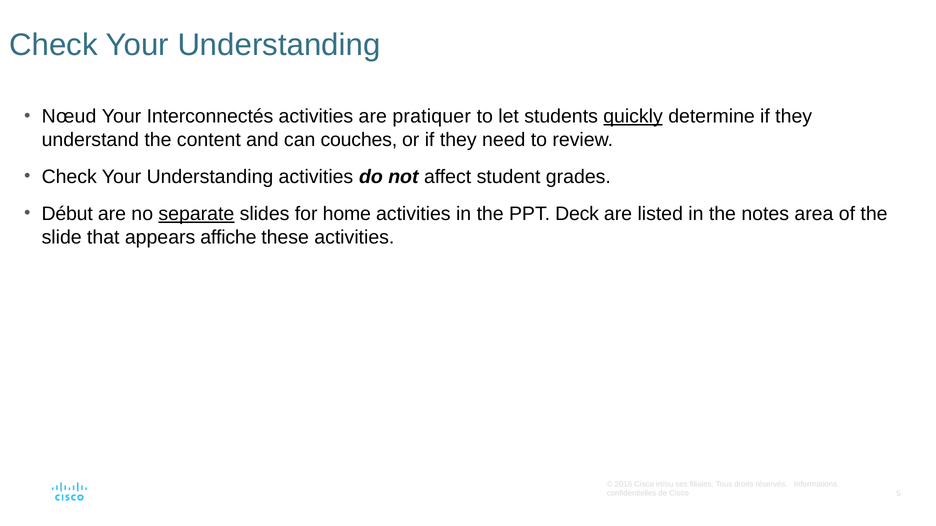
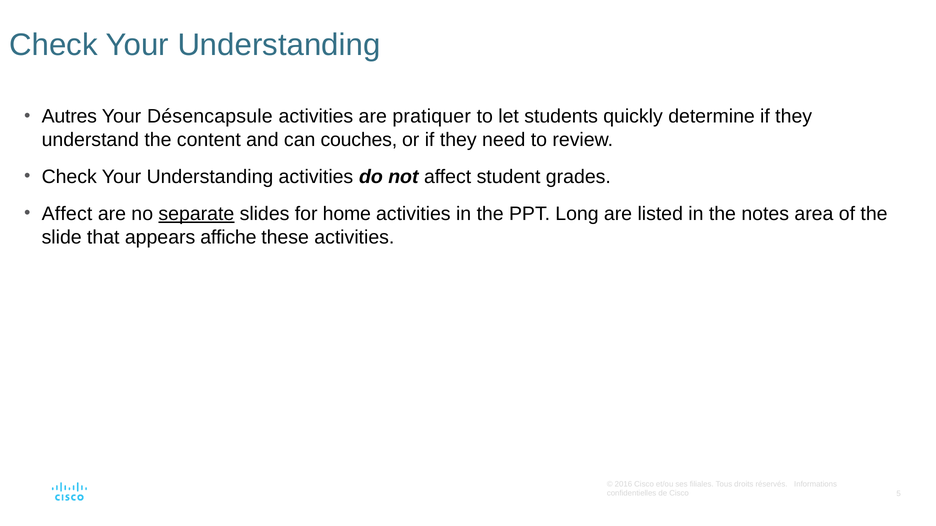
Nœud: Nœud -> Autres (69, 117)
Interconnectés: Interconnectés -> Désencapsule (210, 117)
quickly underline: present -> none (633, 117)
Début: Début -> Affect (67, 214)
Deck: Deck -> Long (577, 214)
